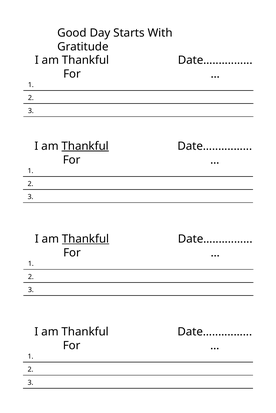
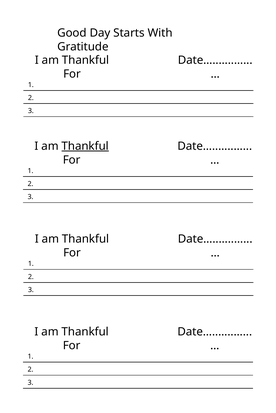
Thankful underline: present -> none (86, 240)
